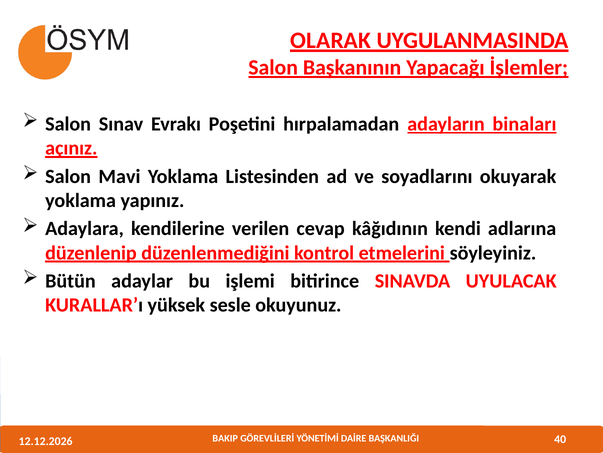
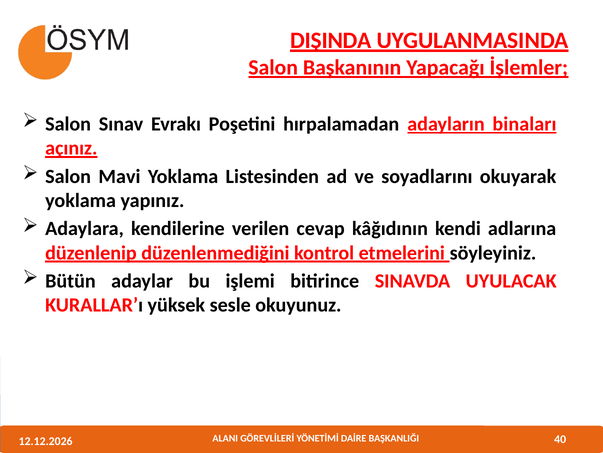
OLARAK: OLARAK -> DIŞINDA (331, 41)
BAKIP: BAKIP -> ALANI (225, 438)
